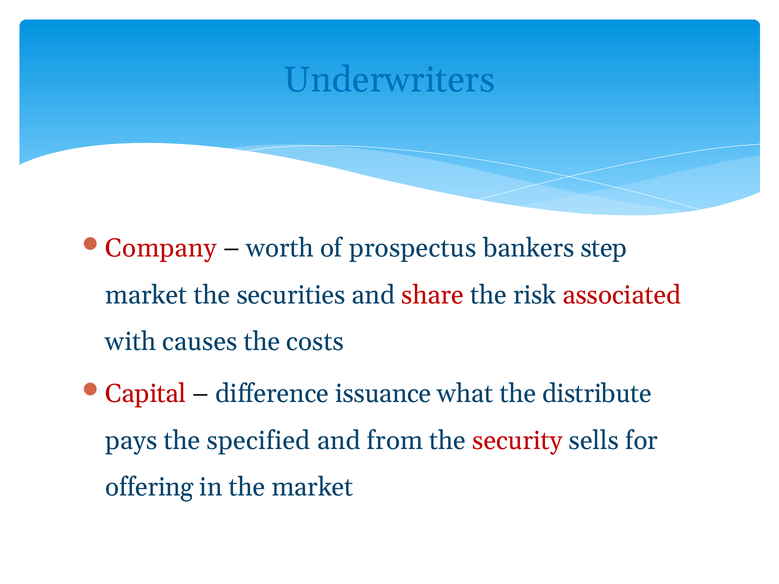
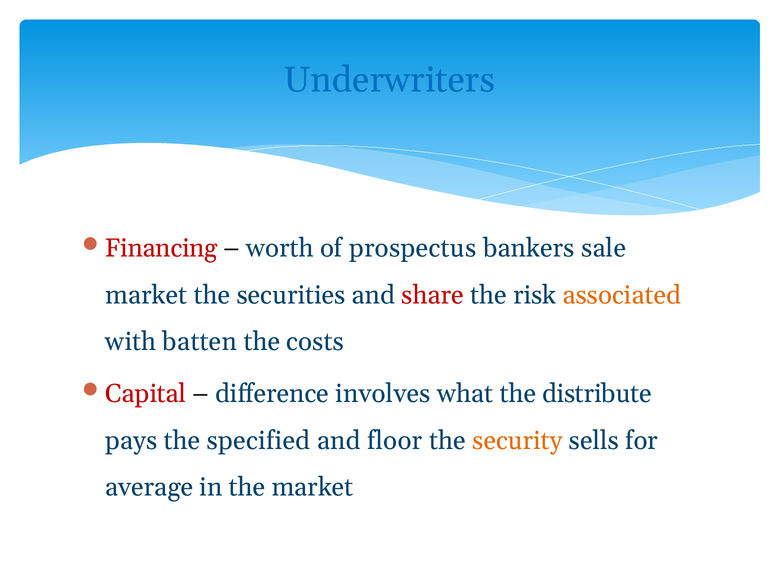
Company: Company -> Financing (161, 248)
step: step -> sale (604, 248)
associated colour: red -> orange (622, 295)
causes: causes -> batten (200, 342)
issuance: issuance -> involves (383, 394)
from: from -> floor (395, 441)
security colour: red -> orange (518, 441)
offering: offering -> average (149, 487)
